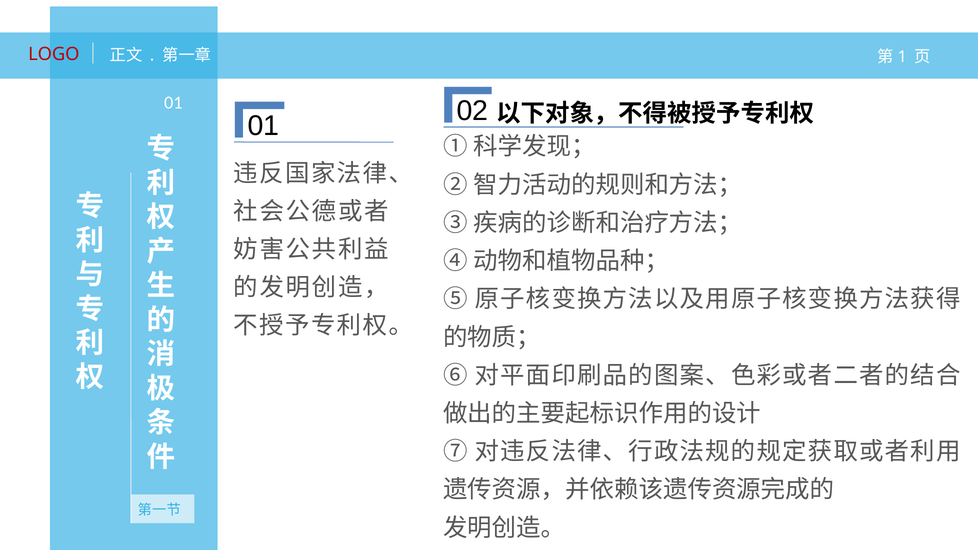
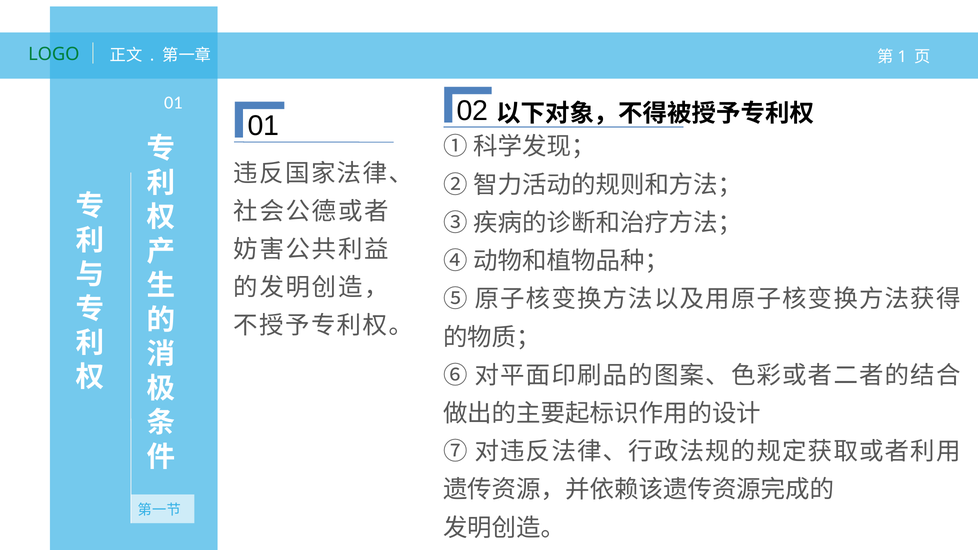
LOGO colour: red -> green (54, 54)
